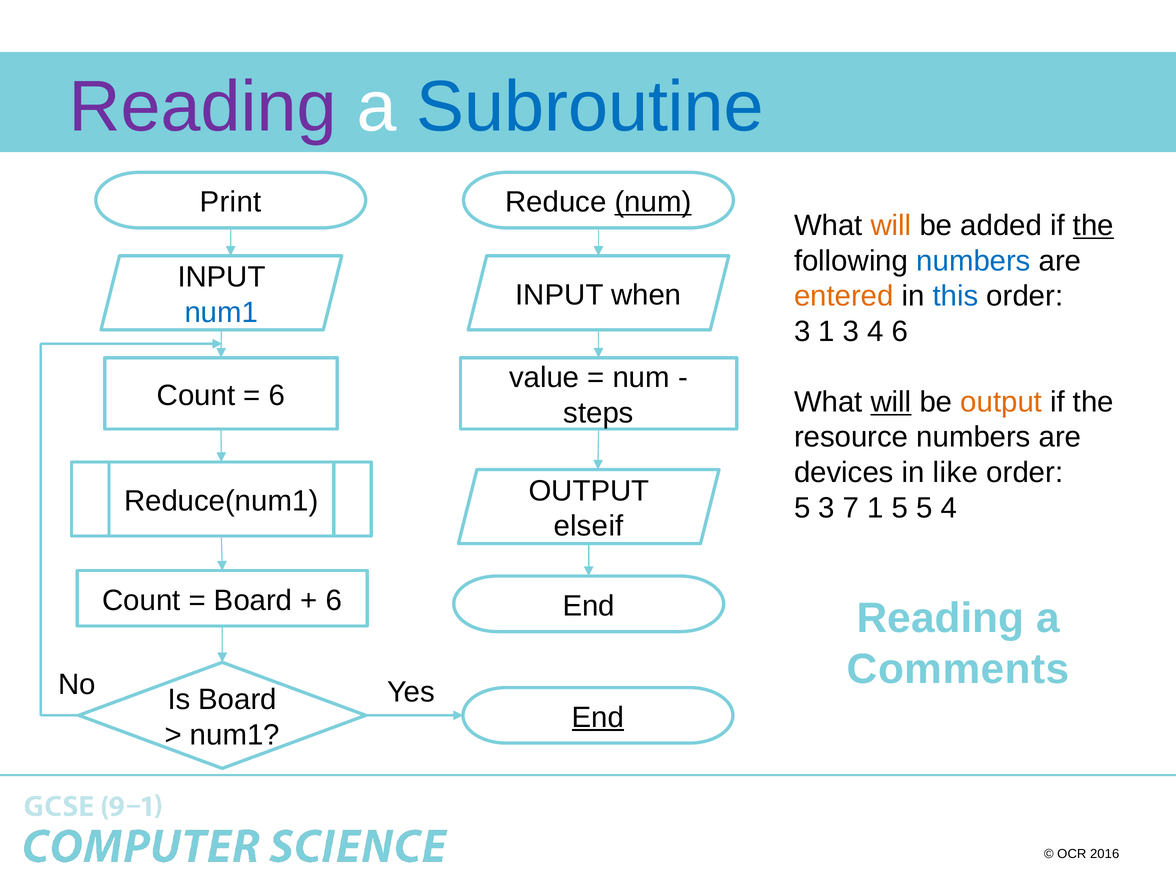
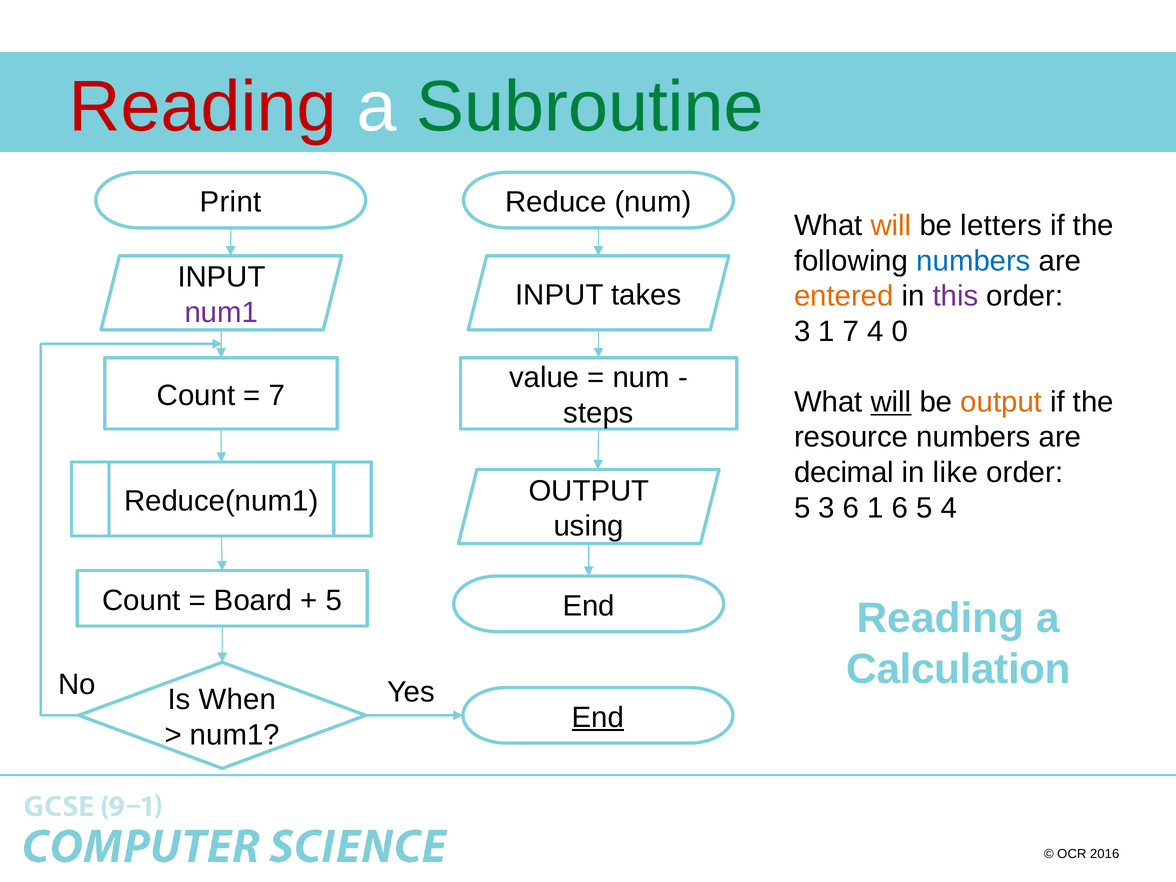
Reading colour: purple -> red (203, 107)
Subroutine colour: blue -> green (590, 107)
num underline: present -> none (653, 202)
added: added -> letters (1001, 226)
the underline: present -> none (1093, 226)
when: when -> takes (646, 295)
this colour: blue -> purple (956, 296)
num1 colour: blue -> purple (221, 312)
1 3: 3 -> 7 (851, 331)
4 6: 6 -> 0 (900, 331)
6: 6 -> 7 (277, 395)
devices: devices -> decimal (844, 473)
3 7: 7 -> 6 (851, 508)
1 5: 5 -> 6 (900, 508)
elseif: elseif -> using (589, 526)
6: 6 -> 5 (334, 600)
Comments: Comments -> Calculation (959, 669)
Is Board: Board -> When (237, 700)
